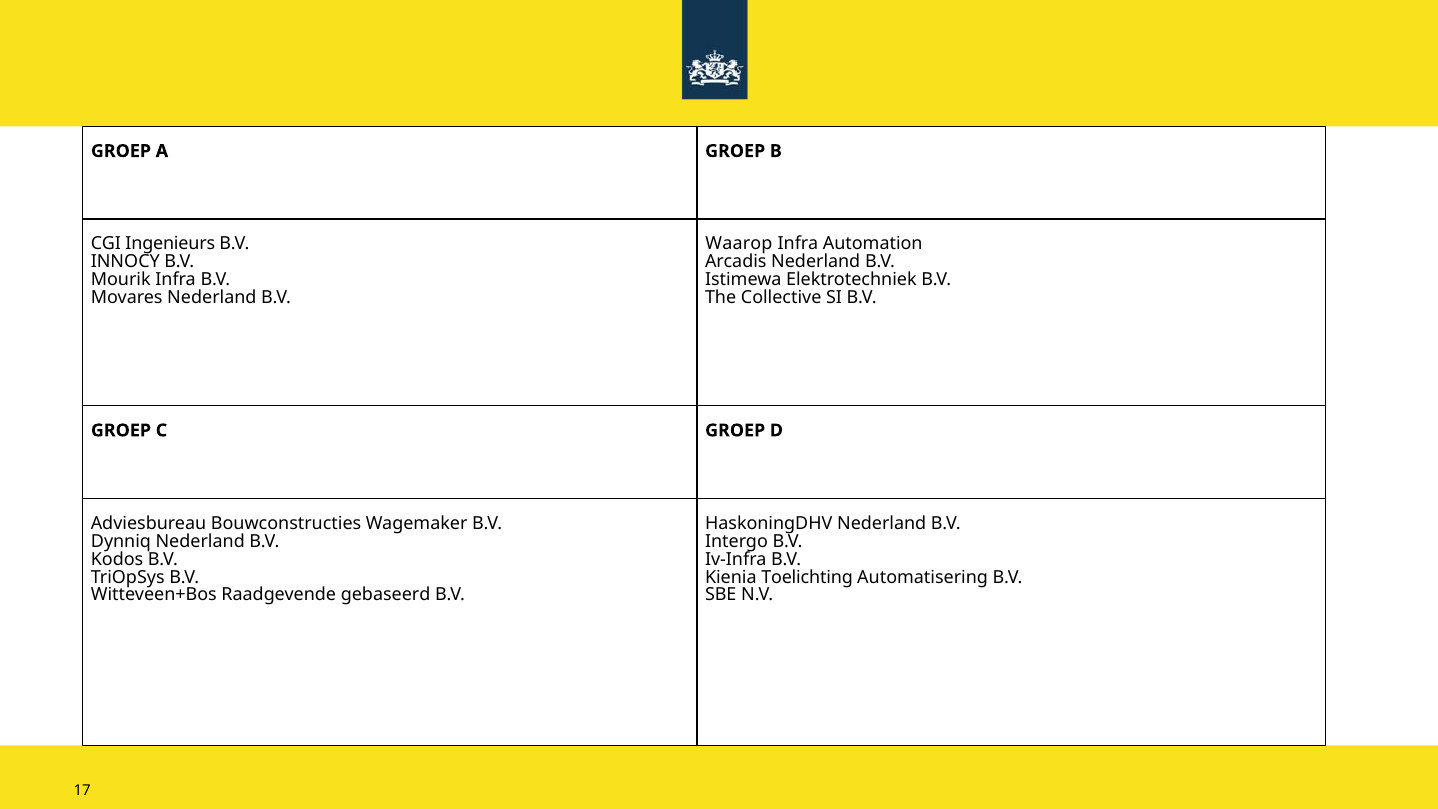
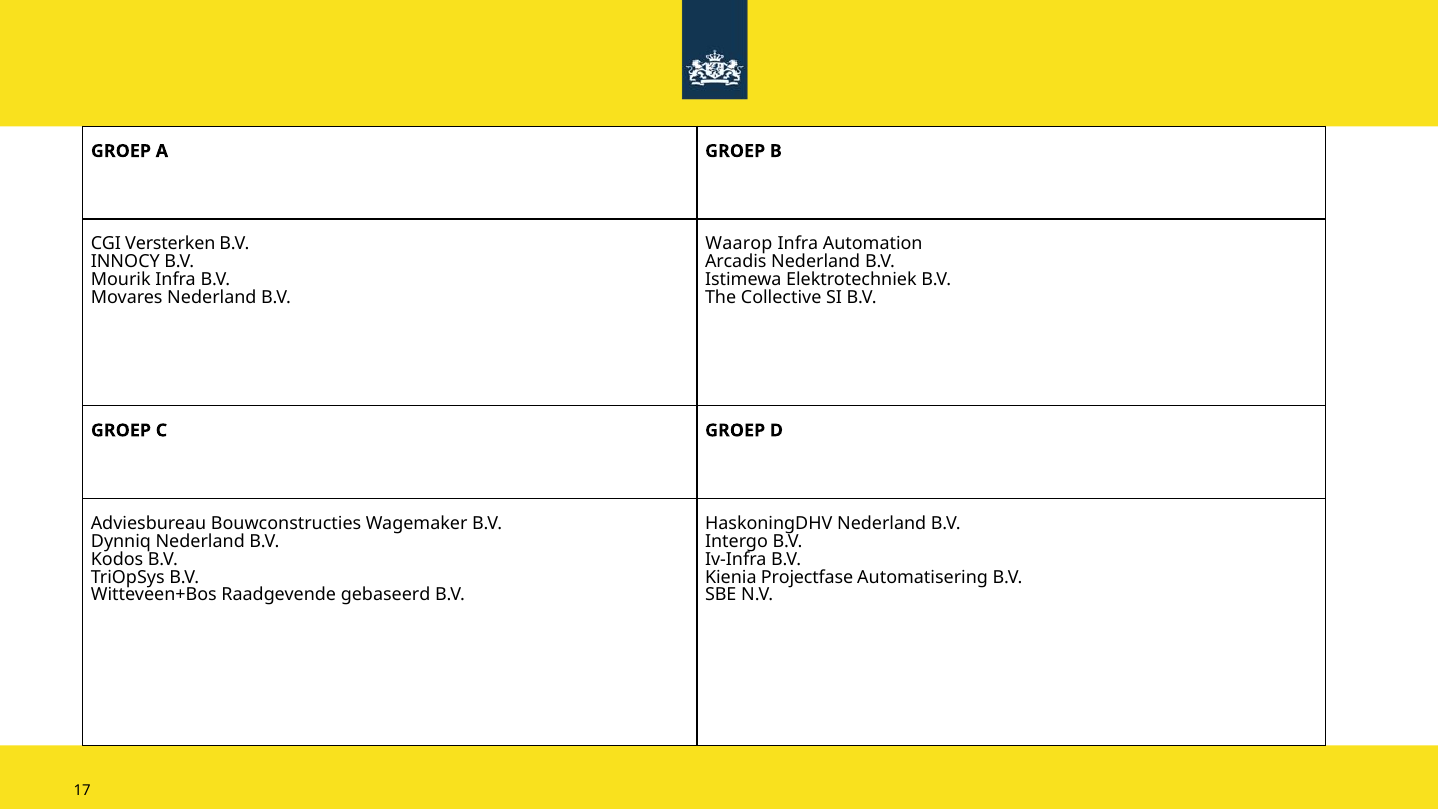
Ingenieurs: Ingenieurs -> Versterken (170, 244)
Toelichting: Toelichting -> Projectfase (807, 577)
